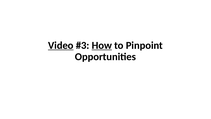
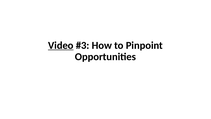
How underline: present -> none (102, 45)
